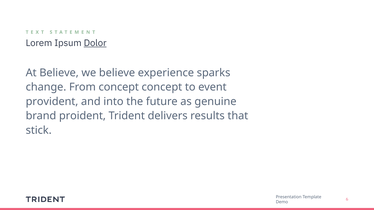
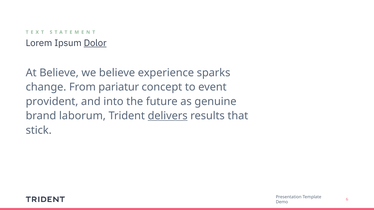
From concept: concept -> pariatur (119, 87)
proident: proident -> laborum (82, 116)
delivers underline: none -> present (168, 116)
